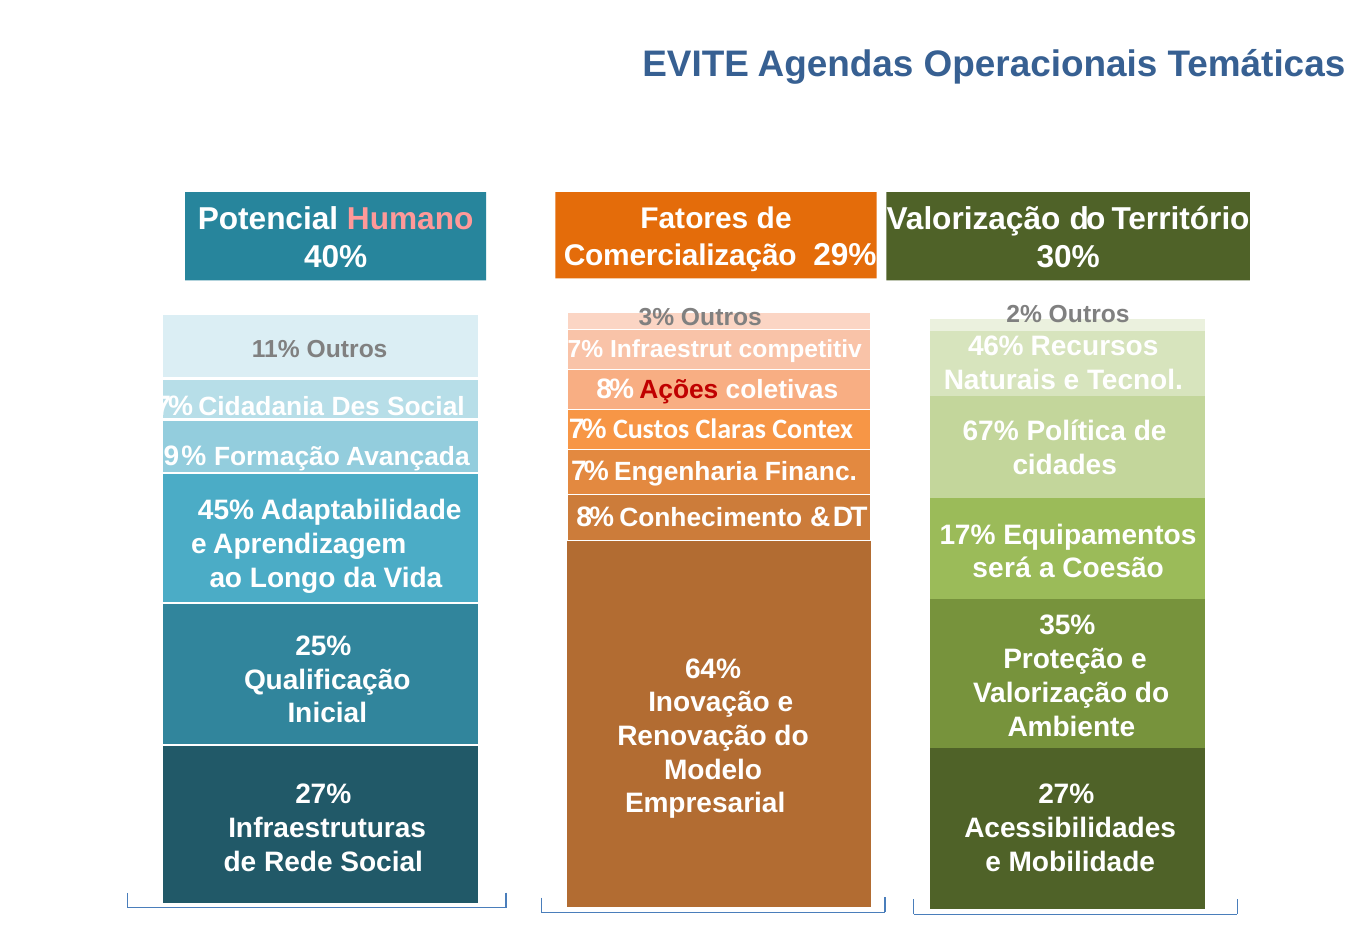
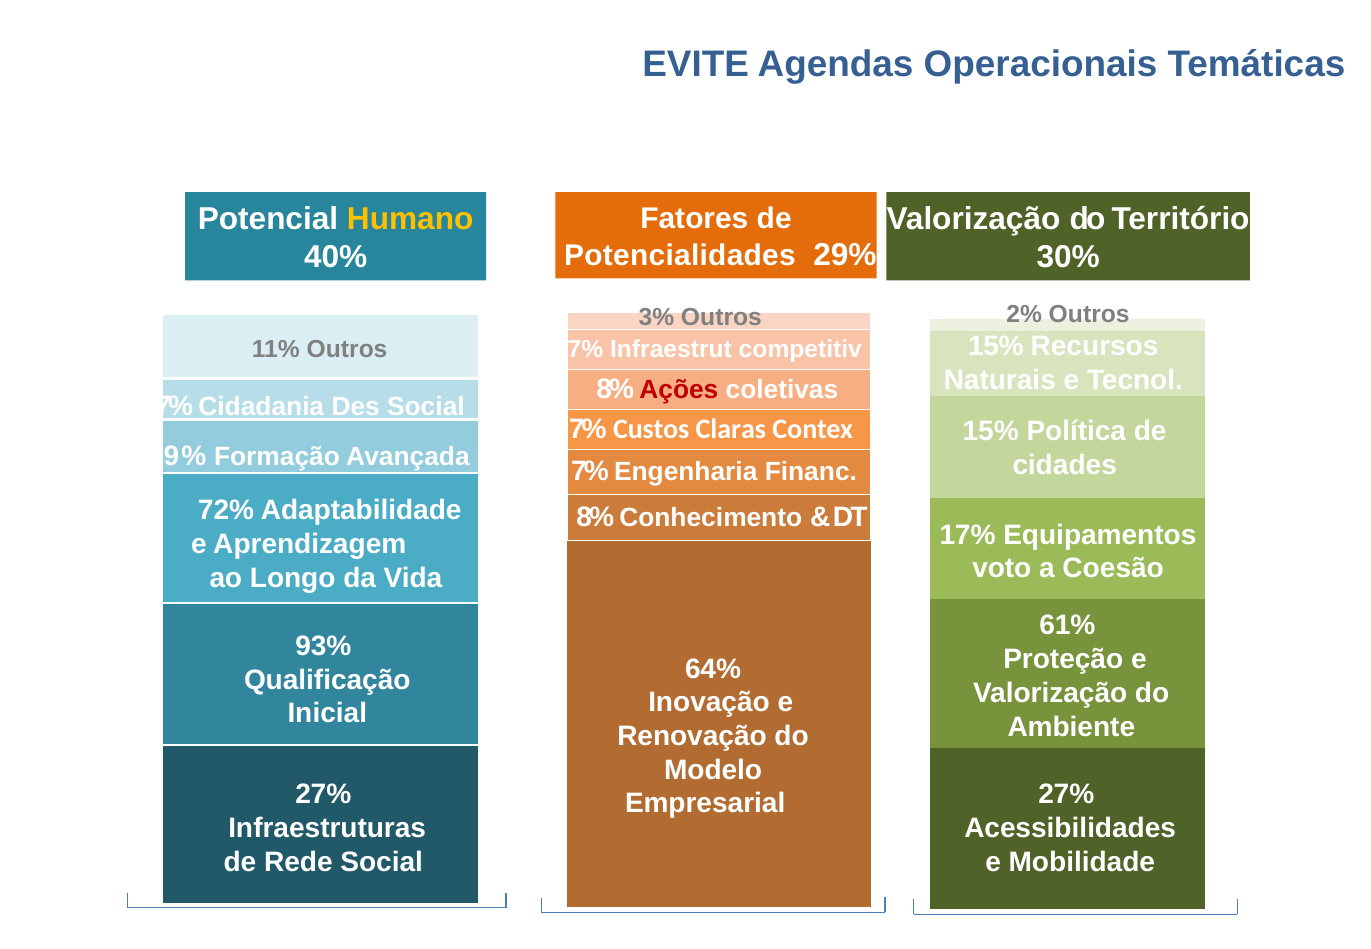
Humano colour: pink -> yellow (410, 219)
Comercialização: Comercialização -> Potencialidades (680, 256)
46%: 46% -> 15% (996, 347)
67%: 67% -> 15% (991, 431)
45%: 45% -> 72% (226, 511)
será: será -> voto (1002, 569)
35%: 35% -> 61% (1067, 626)
25%: 25% -> 93% (323, 646)
